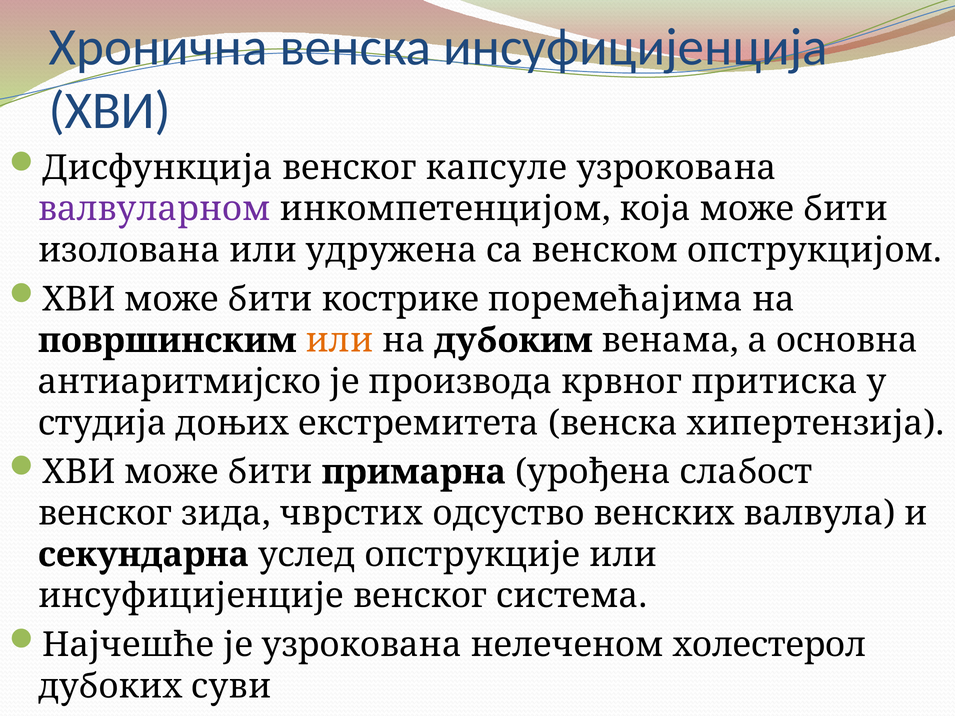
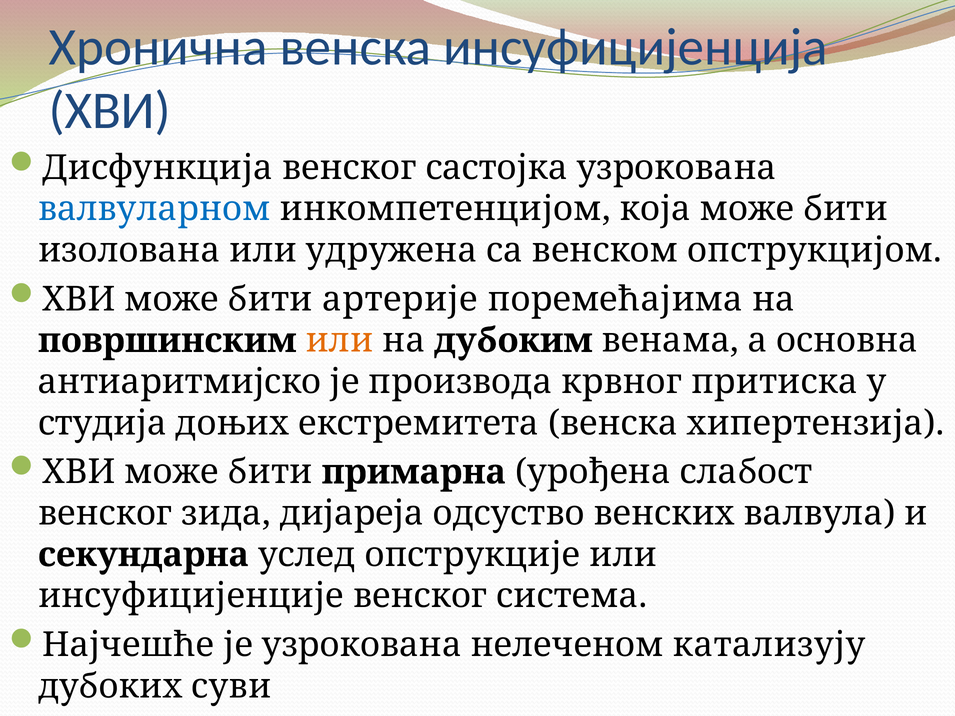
капсуле: капсуле -> састојка (497, 168)
валвуларном colour: purple -> blue (154, 209)
кострике: кострике -> артерије (400, 299)
чврстих: чврстих -> дијареја (352, 514)
холестерол: холестерол -> катализују (769, 645)
